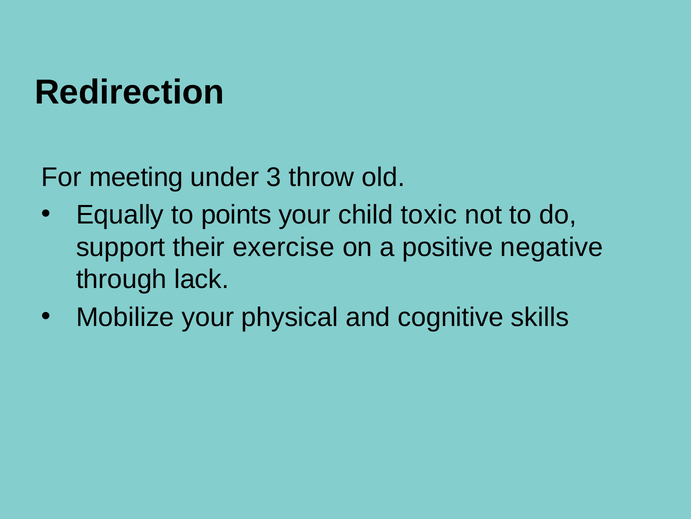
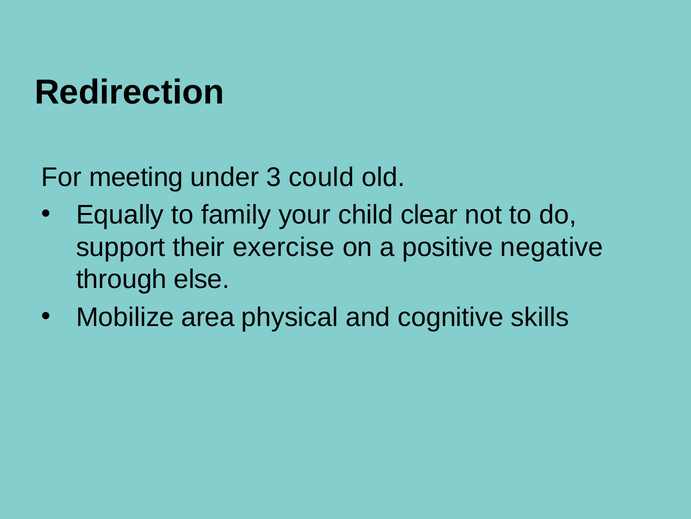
throw: throw -> could (321, 177)
points: points -> family (236, 215)
toxic: toxic -> clear (429, 215)
lack: lack -> else (202, 279)
Mobilize your: your -> area (208, 317)
